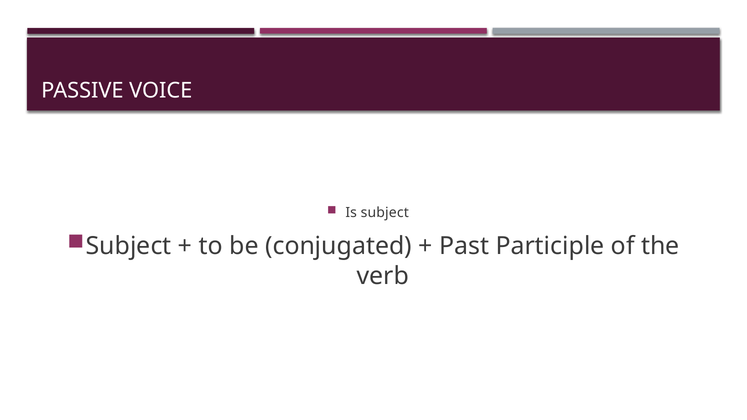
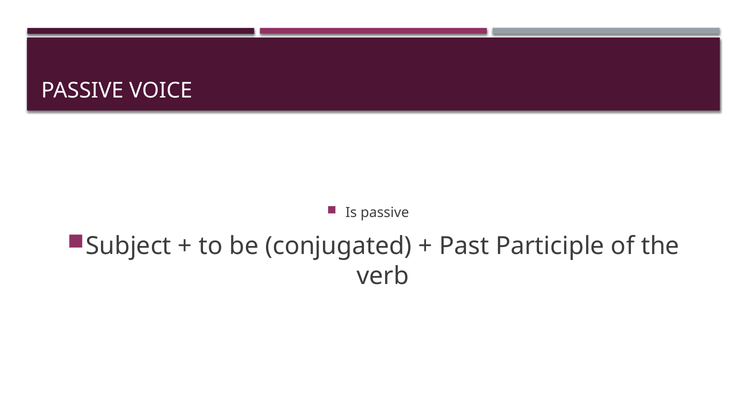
Is subject: subject -> passive (385, 213)
